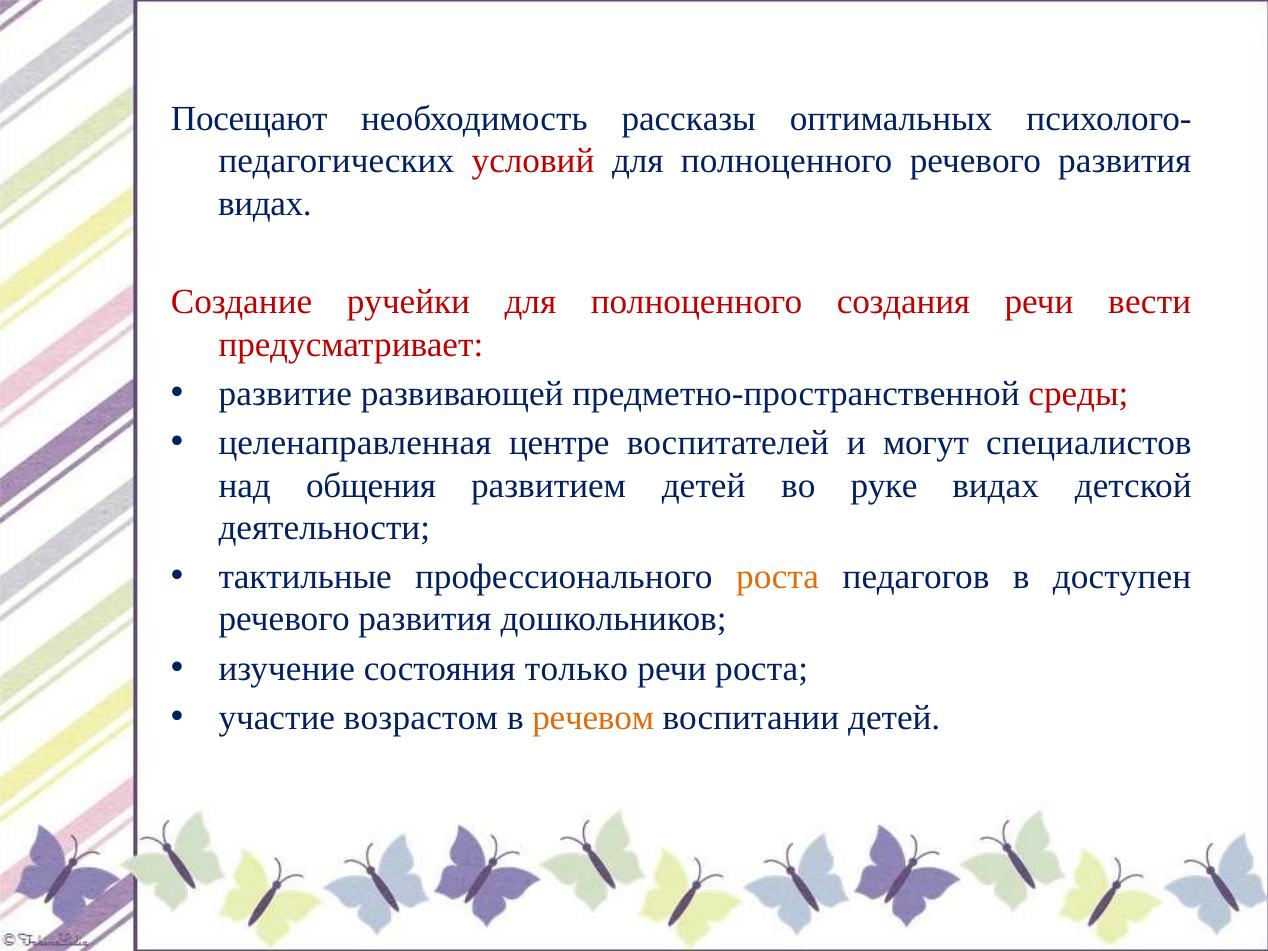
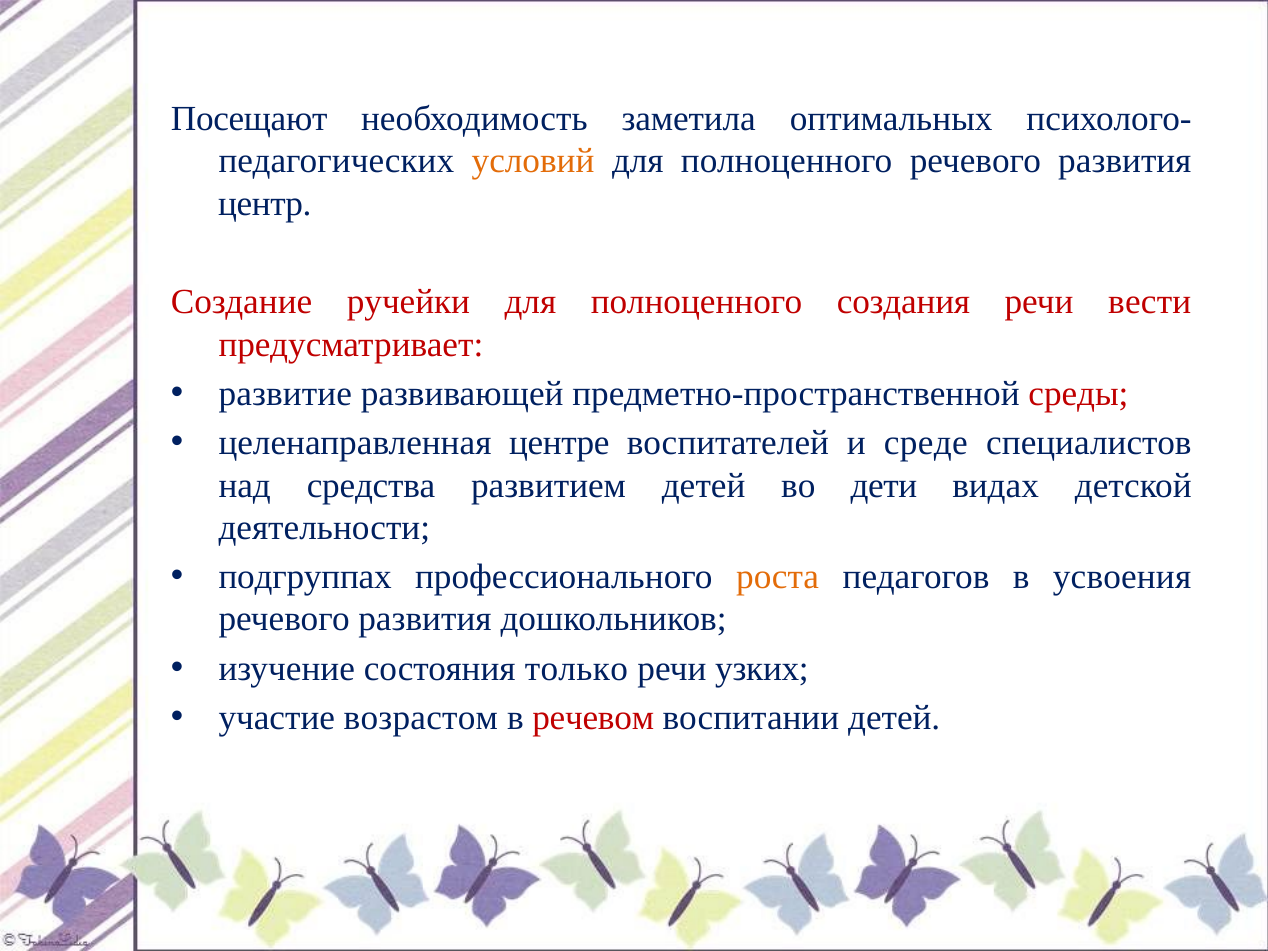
рассказы: рассказы -> заметила (689, 119)
условий colour: red -> orange (533, 161)
видах: видах -> центр (265, 204)
могут: могут -> среде (926, 443)
общения: общения -> средства (371, 485)
руке: руке -> дети (884, 485)
тактильные: тактильные -> подгруппах (305, 577)
доступен: доступен -> усвоения (1122, 577)
речи роста: роста -> узких (762, 669)
речевом colour: orange -> red (593, 718)
